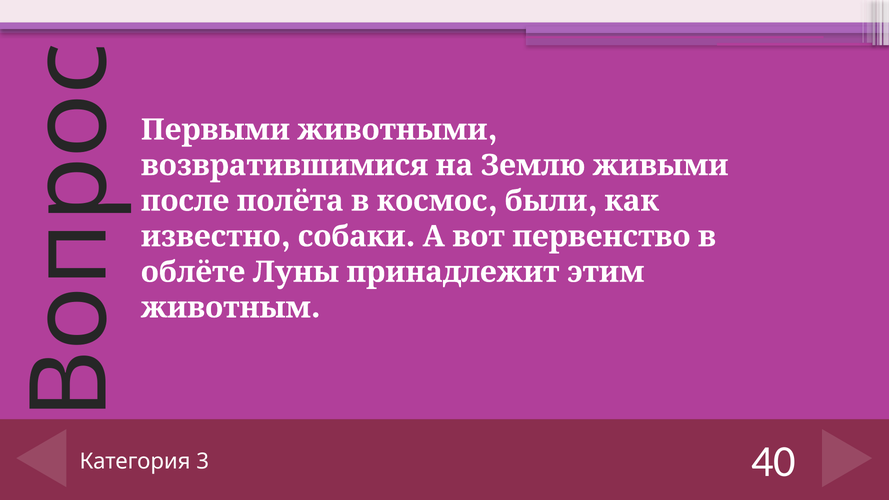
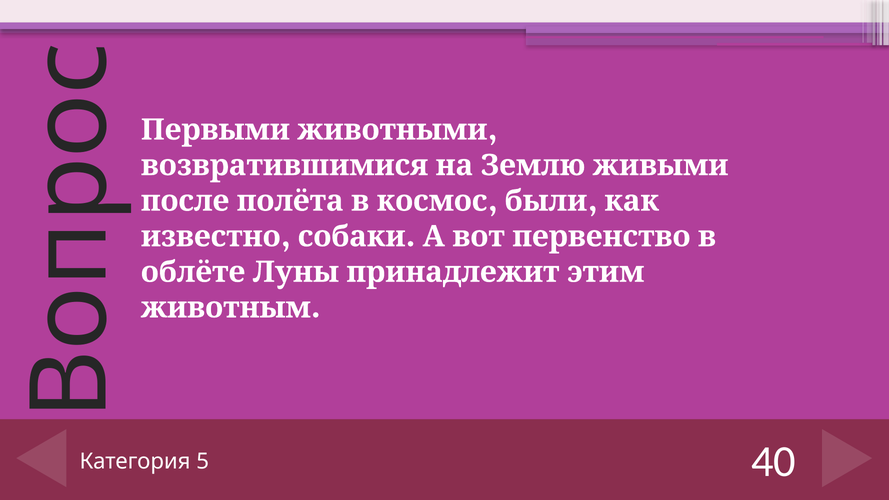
3: 3 -> 5 (203, 461)
